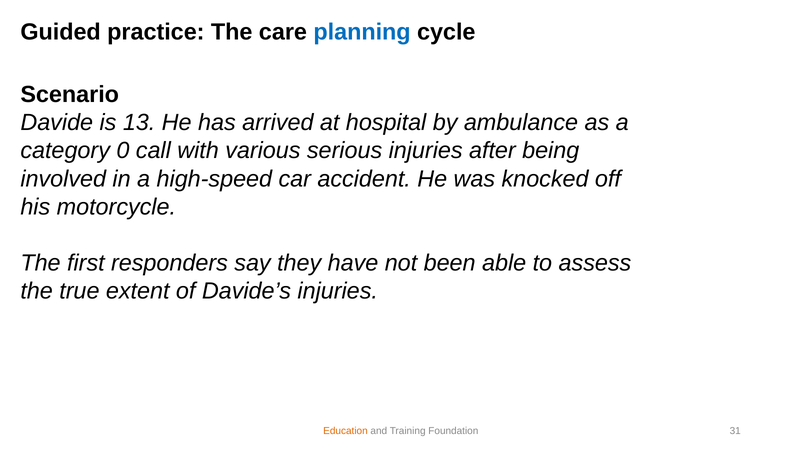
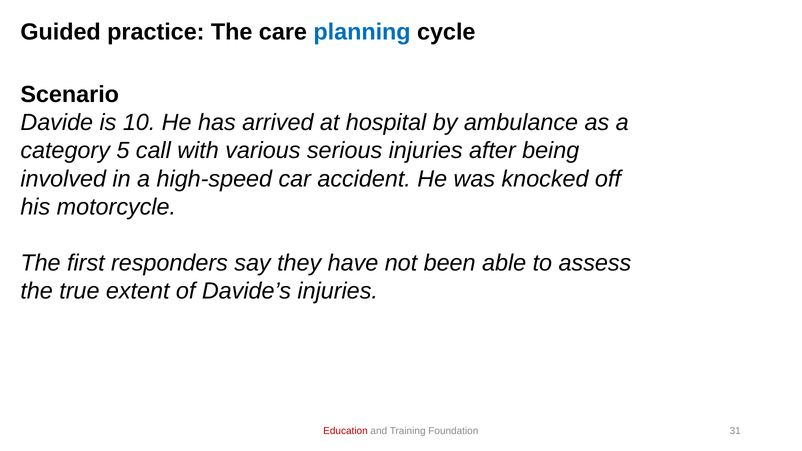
13: 13 -> 10 (139, 123)
0: 0 -> 5 (123, 151)
Education colour: orange -> red (345, 431)
